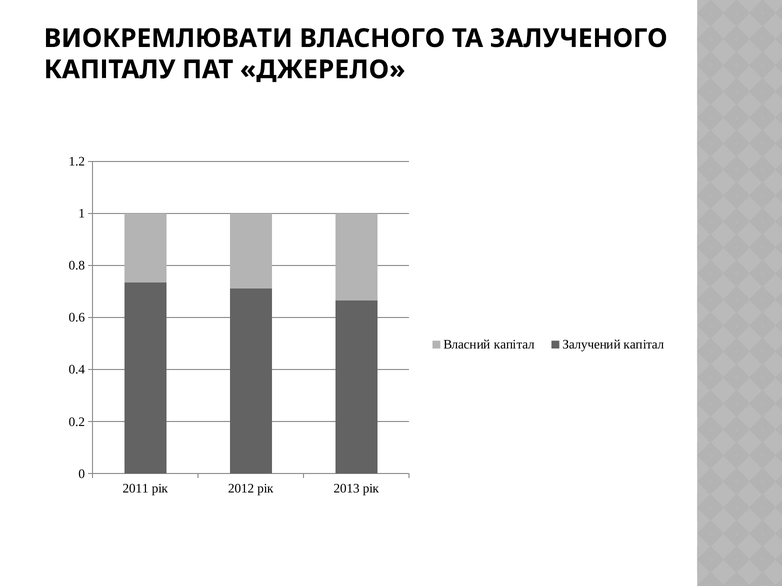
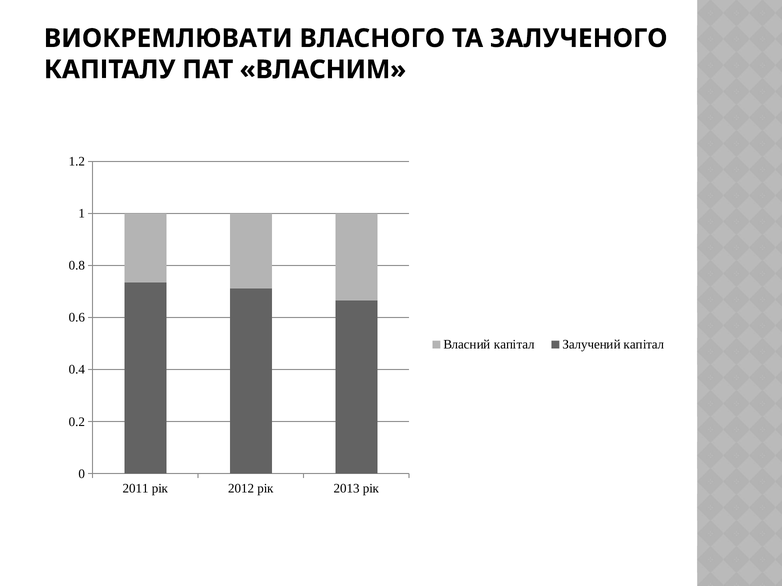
ДЖЕРЕЛО: ДЖЕРЕЛО -> ВЛАСНИМ (323, 70)
